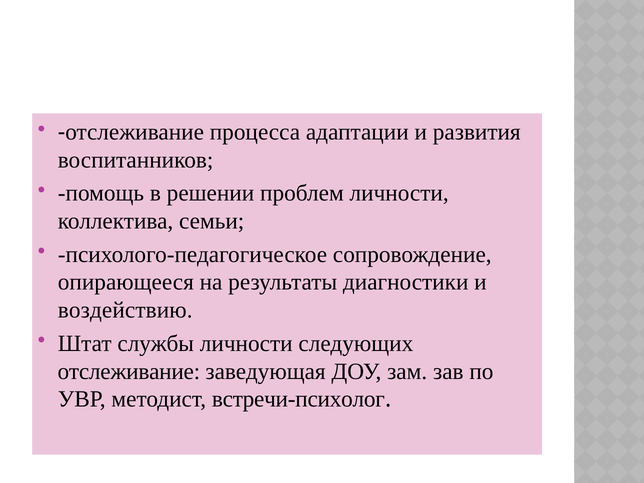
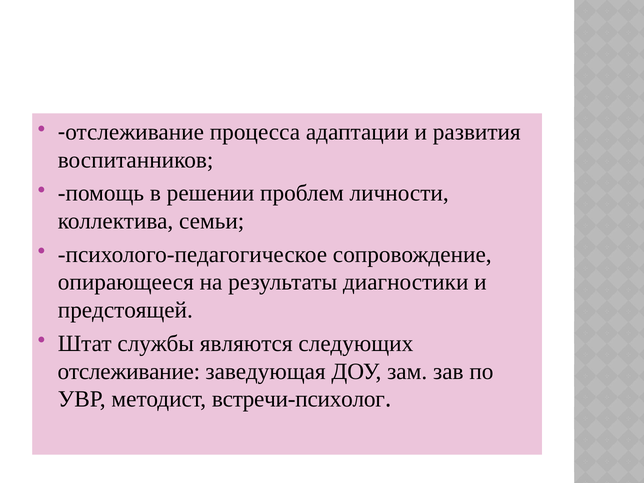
воздействию: воздействию -> предстоящей (125, 310)
службы личности: личности -> являются (246, 343)
